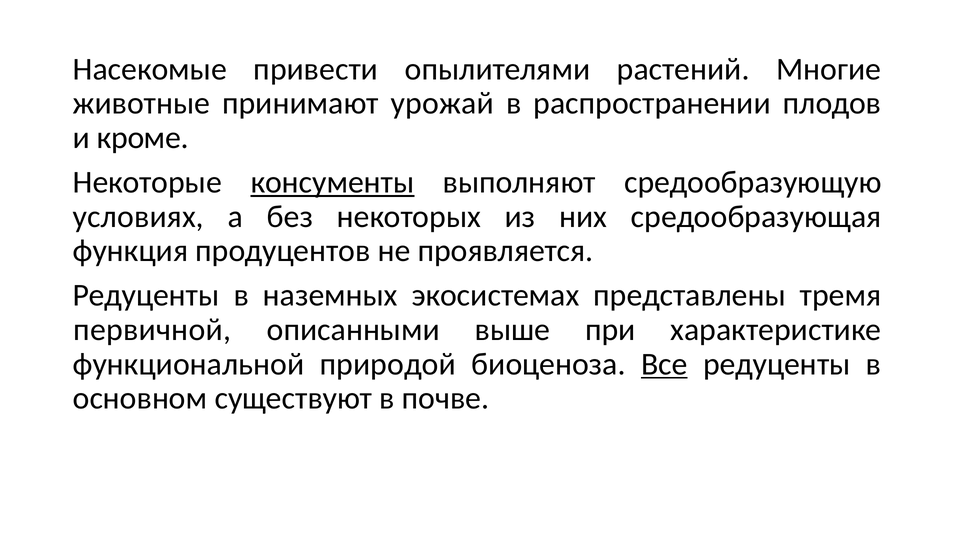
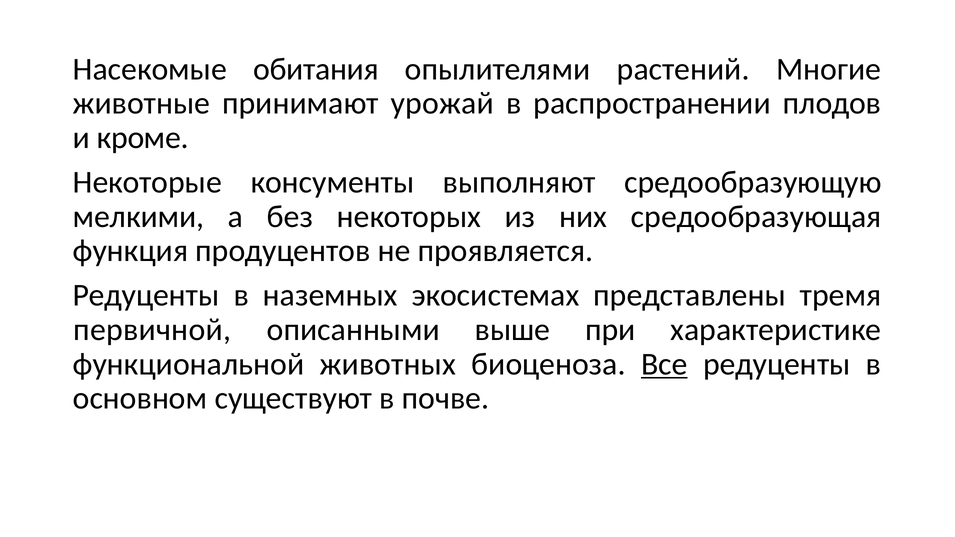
привести: привести -> обитания (316, 69)
консументы underline: present -> none (332, 182)
условиях: условиях -> мелкими (138, 217)
природой: природой -> животных (388, 364)
